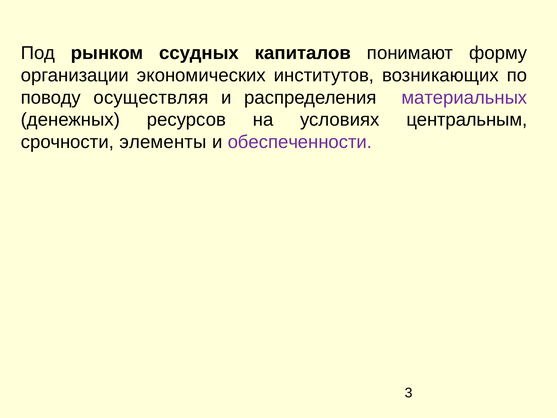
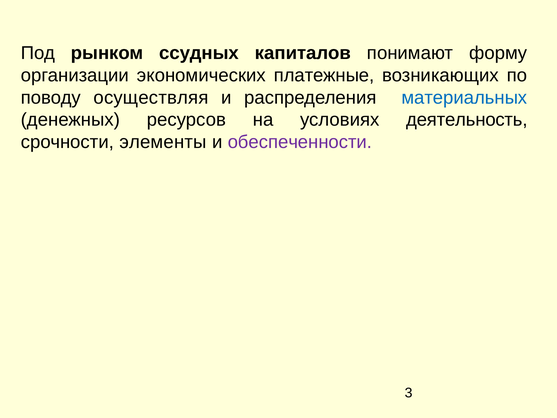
институтов: институтов -> платежные (324, 75)
материальных colour: purple -> blue (464, 98)
центральным: центральным -> деятельность (467, 120)
